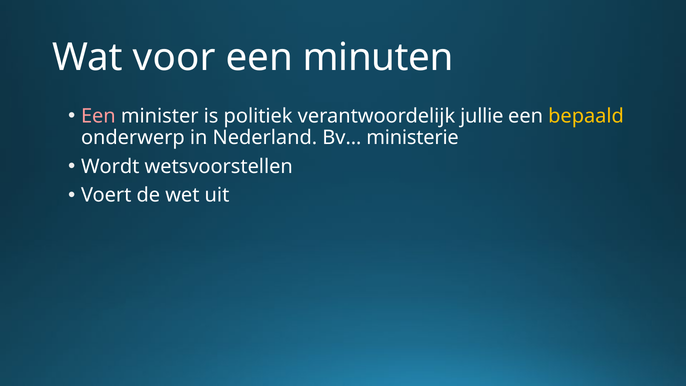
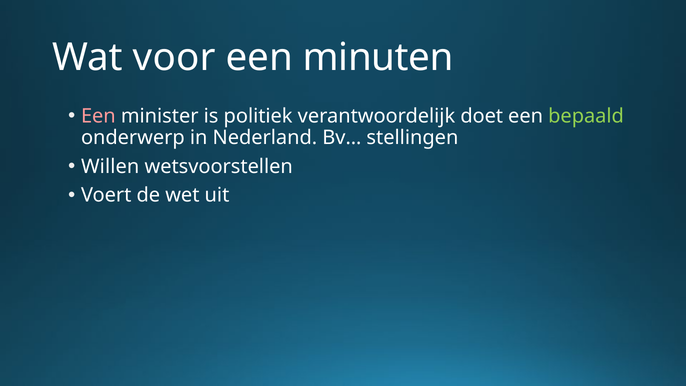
jullie: jullie -> doet (482, 116)
bepaald colour: yellow -> light green (586, 116)
ministerie: ministerie -> stellingen (412, 138)
Wordt: Wordt -> Willen (110, 166)
